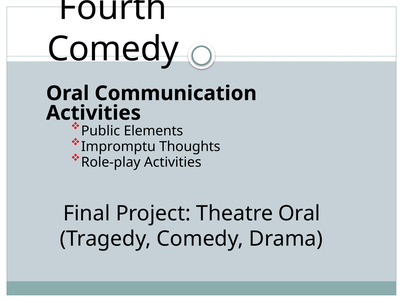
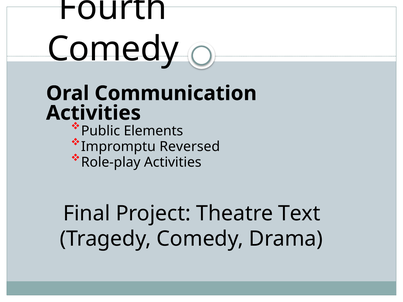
Thoughts: Thoughts -> Reversed (190, 147)
Theatre Oral: Oral -> Text (299, 214)
